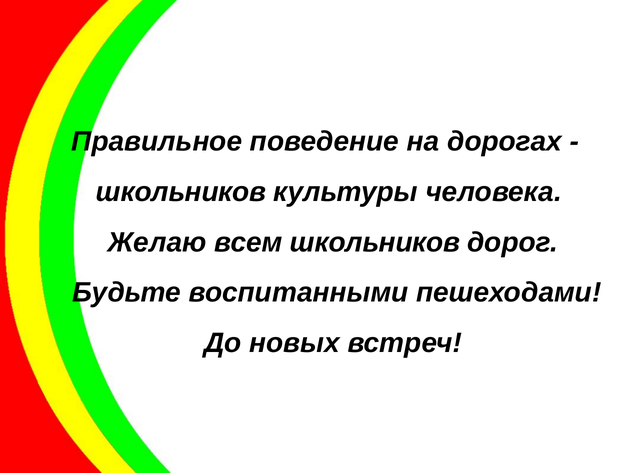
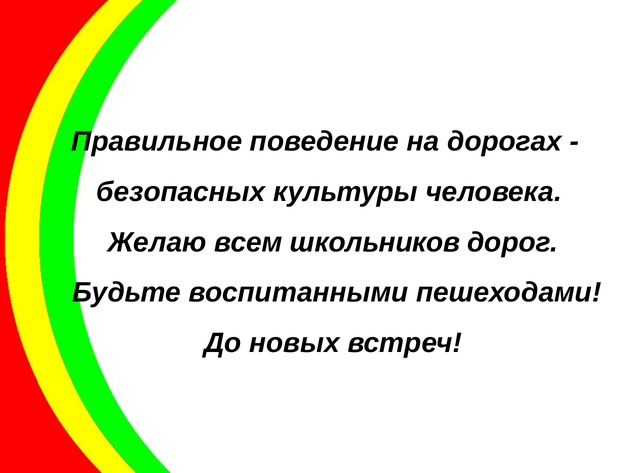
школьников: школьников -> безопасных (181, 192)
